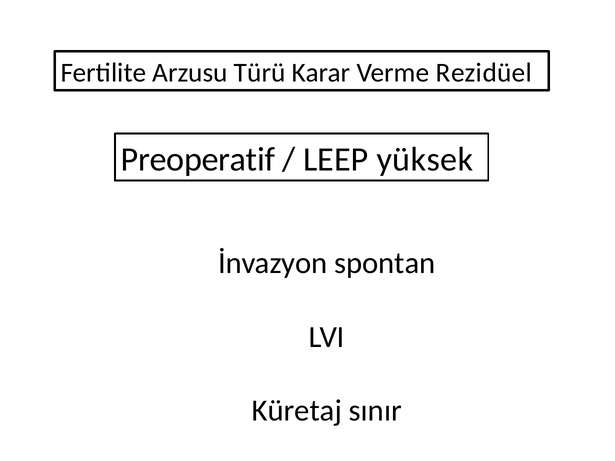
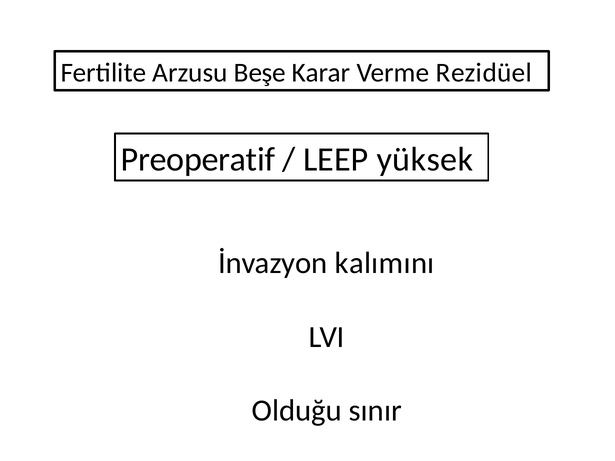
Türü: Türü -> Beşe (260, 73)
spontan: spontan -> kalımını (385, 263)
Küretaj: Küretaj -> Olduğu (297, 411)
